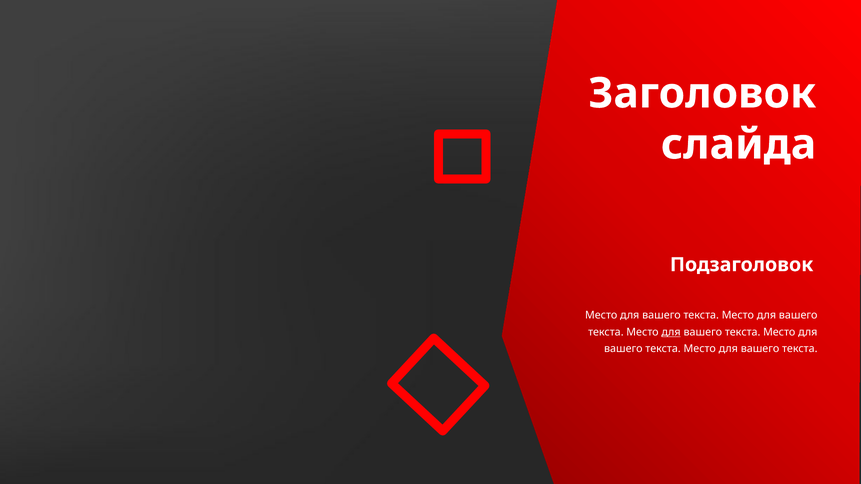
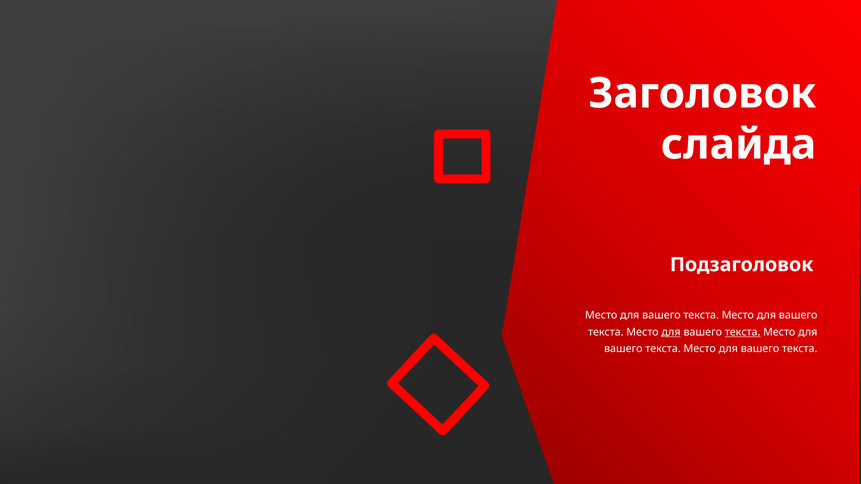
текста underline: none -> present (743, 332)
